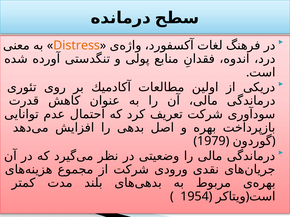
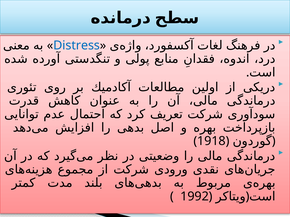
Distress colour: orange -> blue (77, 45)
1979: 1979 -> 1918 (211, 141)
1954: 1954 -> 1992 (195, 197)
